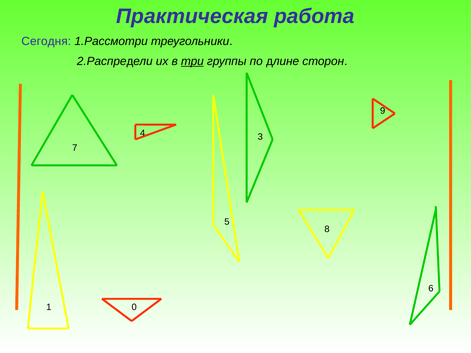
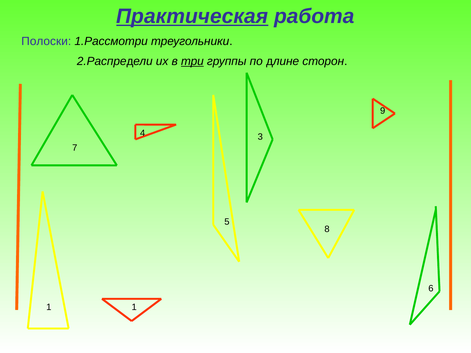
Практическая underline: none -> present (192, 16)
Сегодня: Сегодня -> Полоски (46, 41)
1 0: 0 -> 1 (134, 307)
